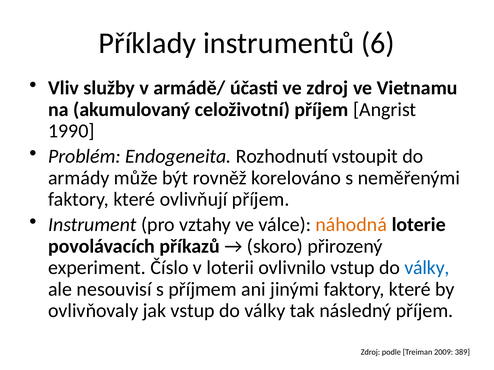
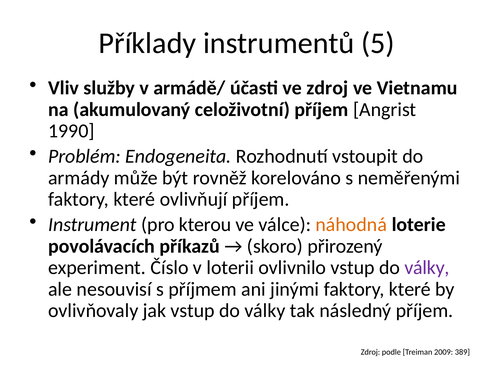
6: 6 -> 5 (378, 43)
vztahy: vztahy -> kterou (205, 225)
války colour: blue -> purple (427, 268)
